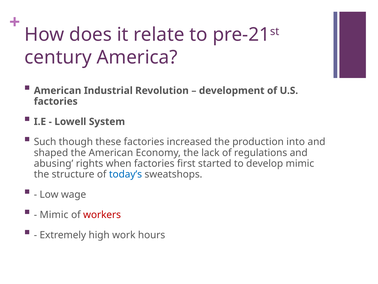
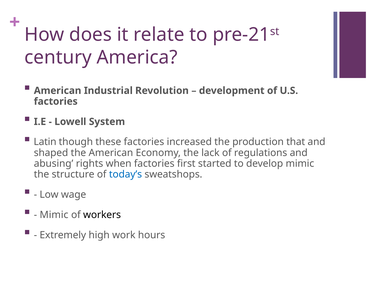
Such: Such -> Latin (45, 142)
into: into -> that (296, 142)
workers colour: red -> black (102, 214)
